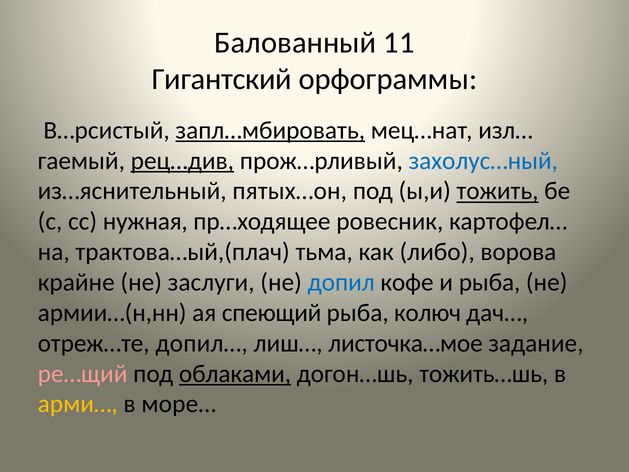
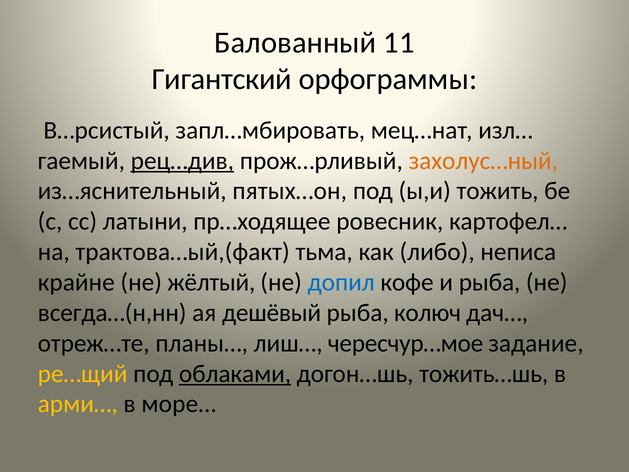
запл…мбировать underline: present -> none (270, 130)
захолус…ный colour: blue -> orange (483, 161)
тожить underline: present -> none (498, 191)
нужная: нужная -> латыни (145, 221)
трактова…ый,(плач: трактова…ый,(плач -> трактова…ый,(факт (183, 252)
ворова: ворова -> неписа (518, 252)
заслуги: заслуги -> жёлтый (211, 282)
армии…(н,нн: армии…(н,нн -> всегда…(н,нн (112, 313)
спеющий: спеющий -> дешёвый (272, 313)
допил…: допил… -> планы… (202, 343)
листочка…мое: листочка…мое -> чересчур…мое (406, 343)
ре…щий colour: pink -> yellow (83, 373)
